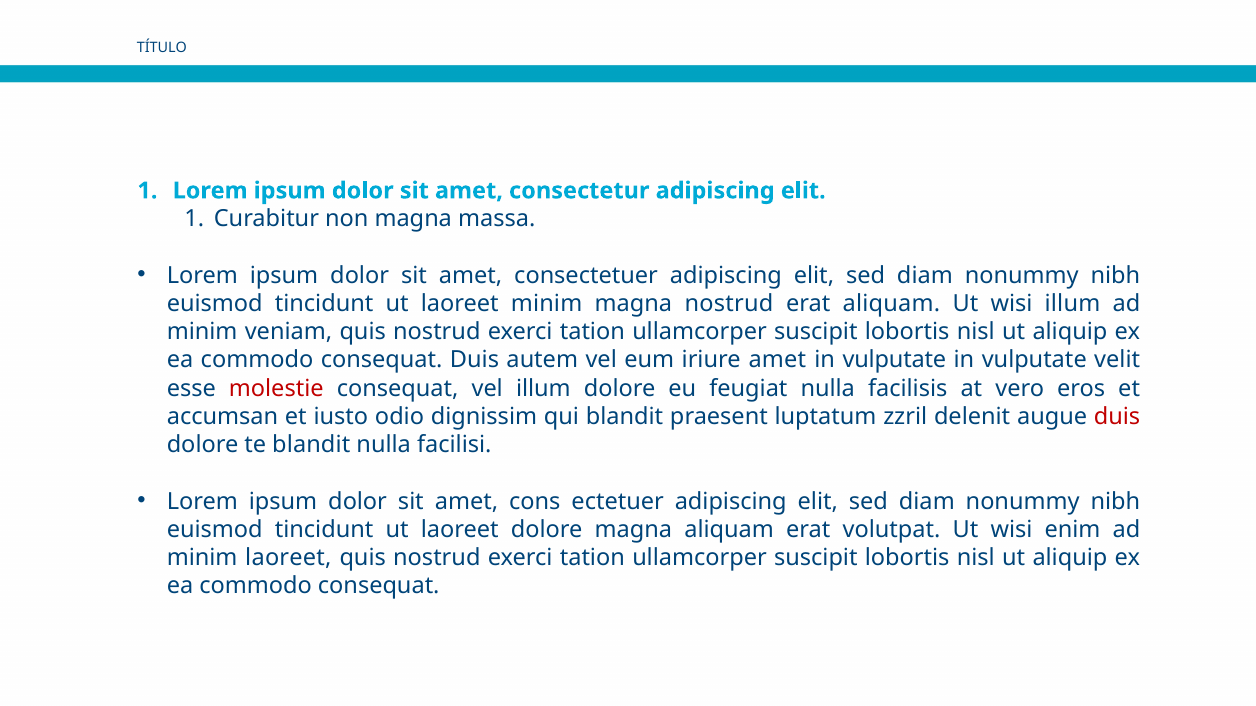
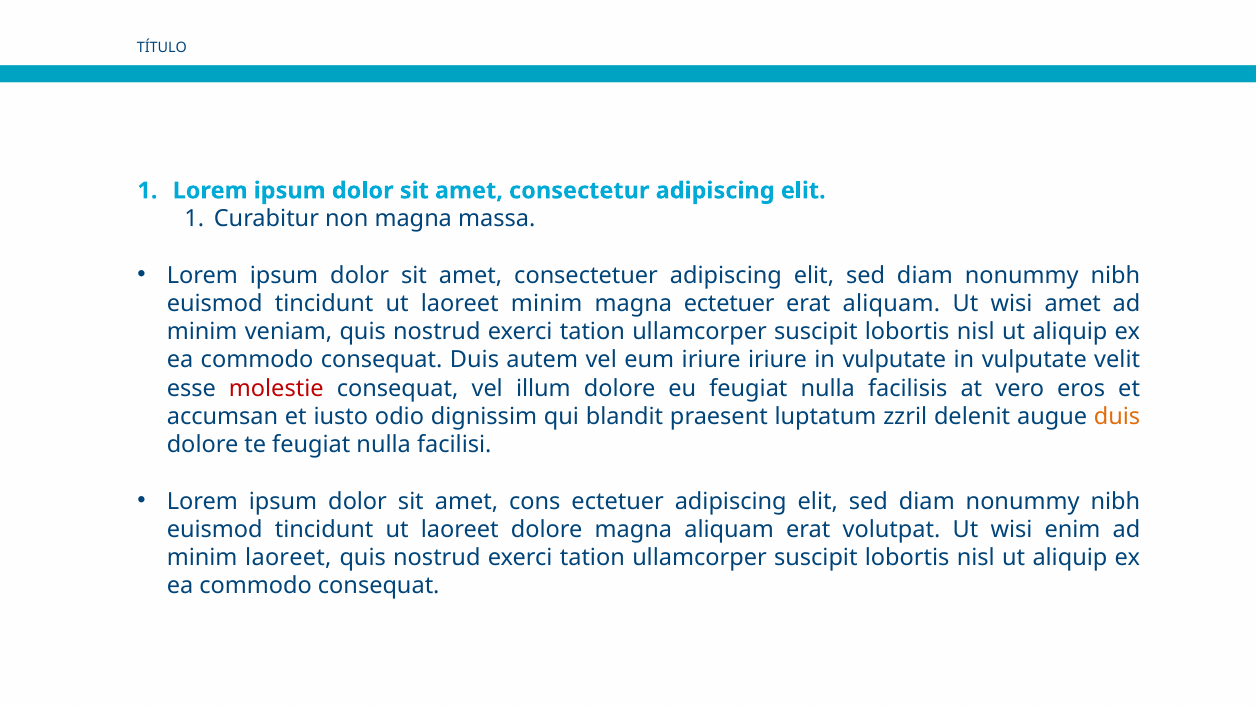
magna nostrud: nostrud -> ectetuer (729, 304)
wisi illum: illum -> amet (1073, 304)
iriure amet: amet -> iriure (778, 360)
duis colour: red -> orange (1117, 417)
te blandit: blandit -> feugiat (311, 445)
